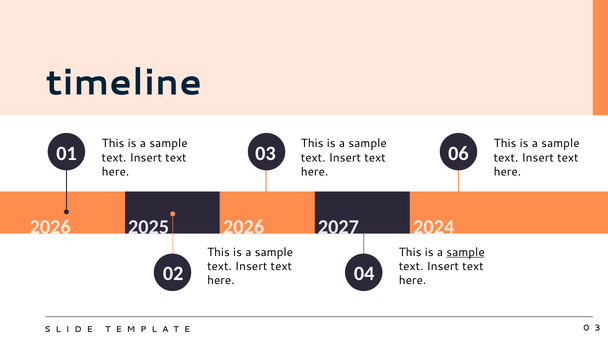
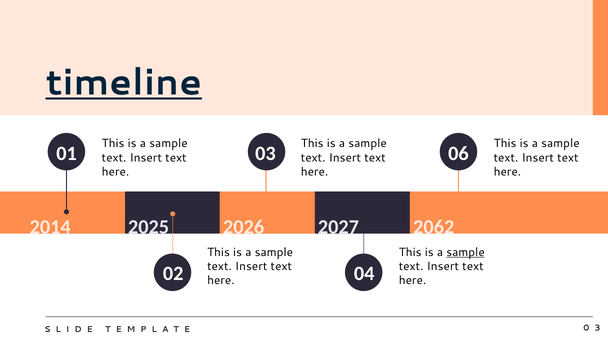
timeline underline: none -> present (124, 83)
2026: 2026 -> 2014 (50, 227)
2024: 2024 -> 2062 (434, 227)
